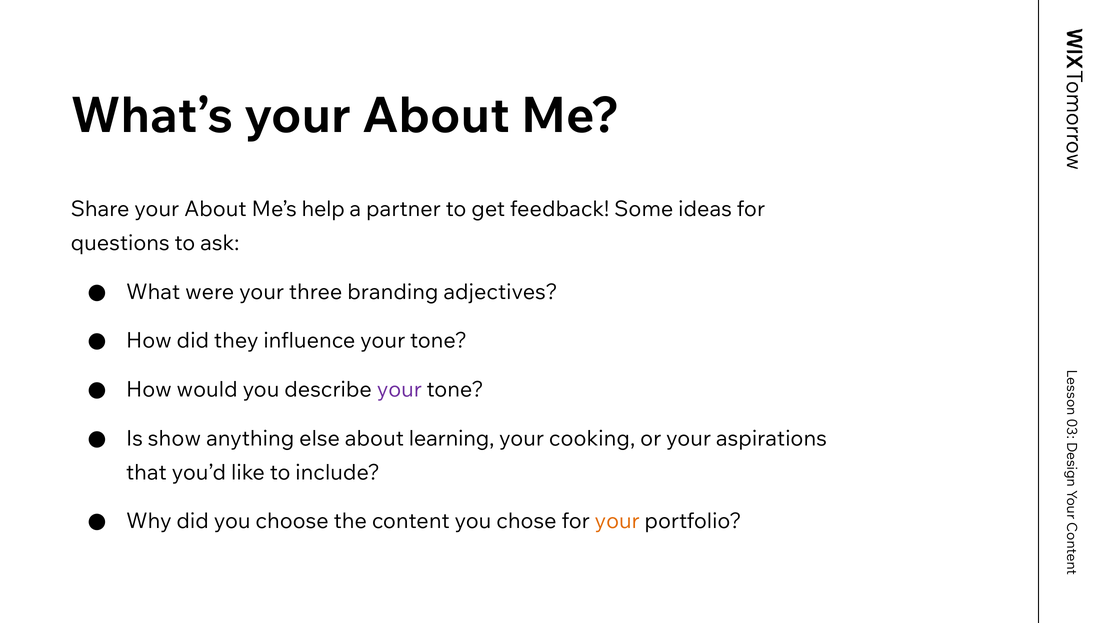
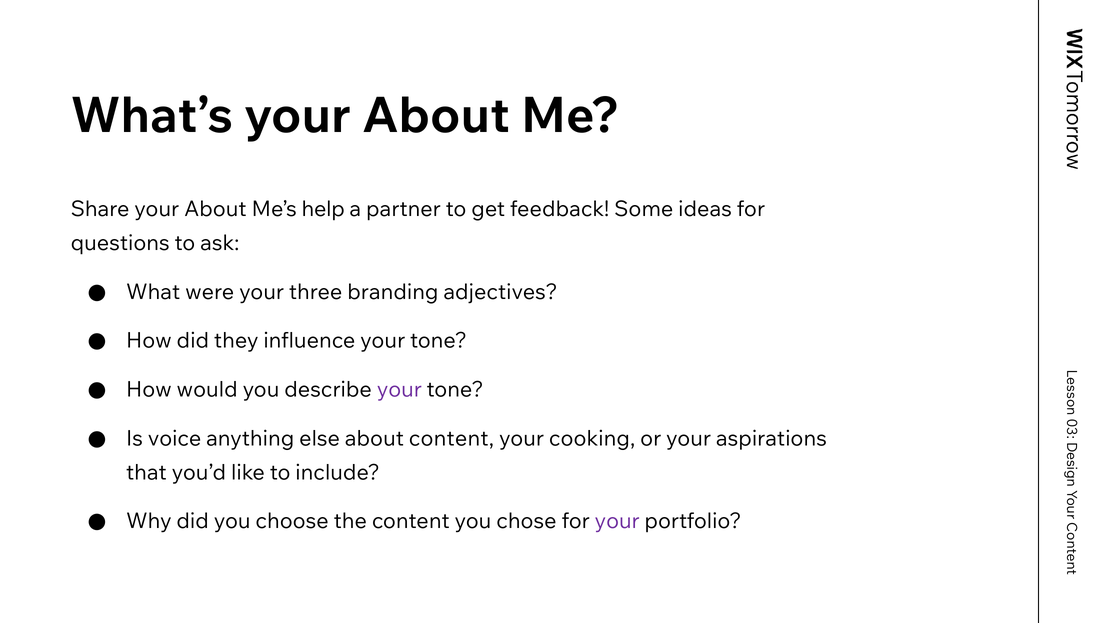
show: show -> voice (175, 439)
about learning: learning -> content (451, 439)
your colour: orange -> purple (617, 522)
